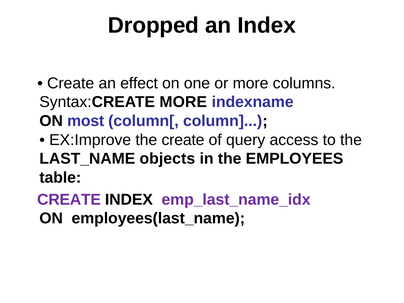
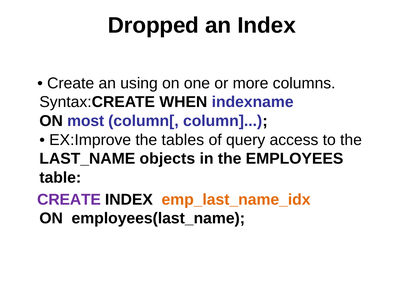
effect: effect -> using (139, 83)
Syntax:CREATE MORE: MORE -> WHEN (183, 102)
the create: create -> tables (183, 140)
emp_last_name_idx colour: purple -> orange (236, 200)
